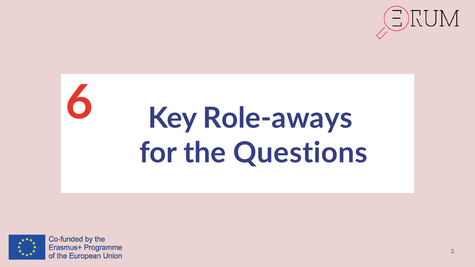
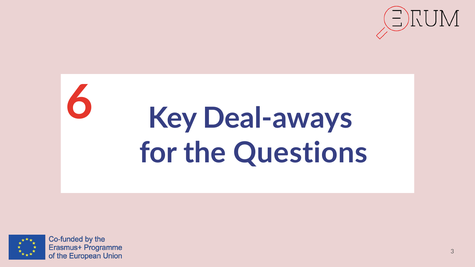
Role-aways: Role-aways -> Deal-aways (278, 118)
